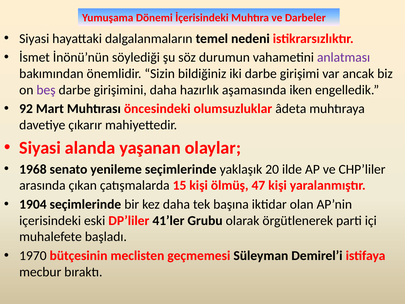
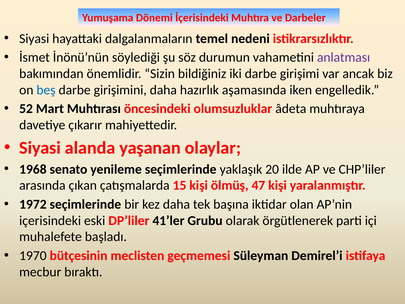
beş colour: purple -> blue (46, 90)
92: 92 -> 52 (26, 109)
1904: 1904 -> 1972 (33, 204)
